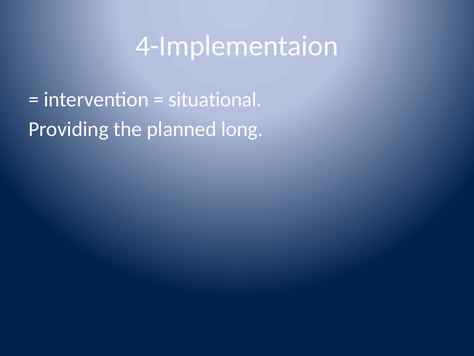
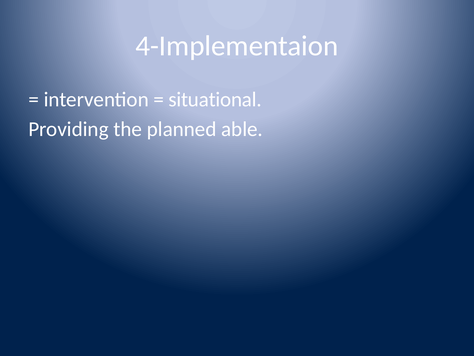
long: long -> able (242, 129)
